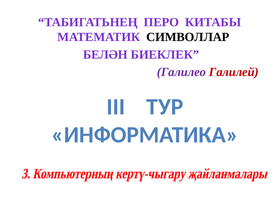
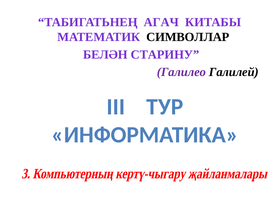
ПЕРО: ПЕРО -> АГАЧ (161, 22)
БИЕКЛЕК: БИЕКЛЕК -> СТАРИНУ (165, 55)
Галилей colour: red -> black (234, 72)
